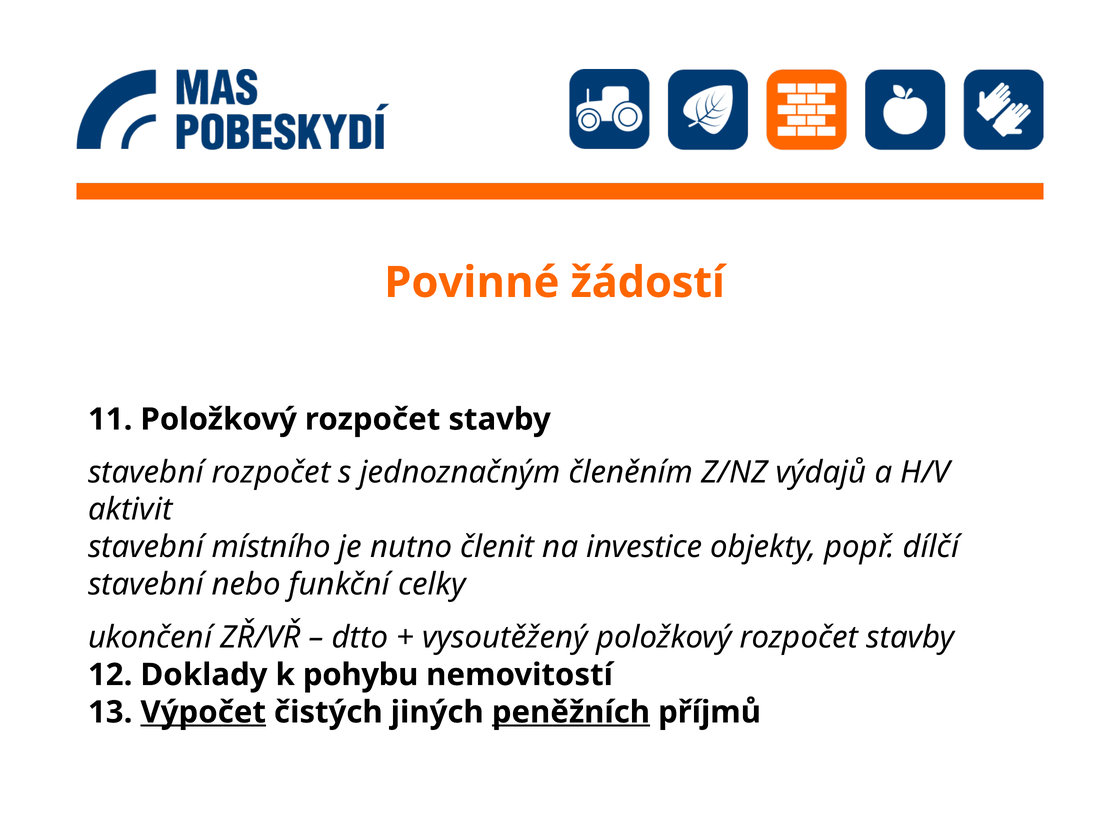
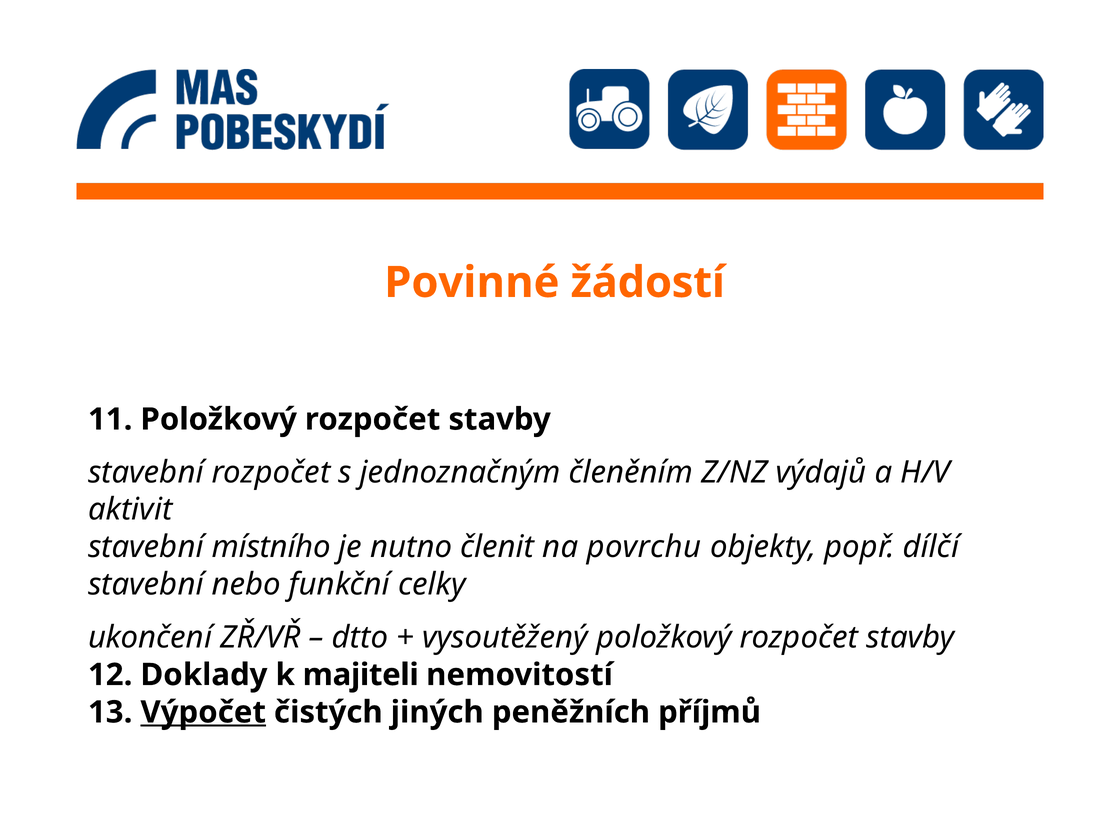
investice: investice -> povrchu (644, 547)
pohybu: pohybu -> majiteli (361, 675)
peněžních underline: present -> none (571, 712)
